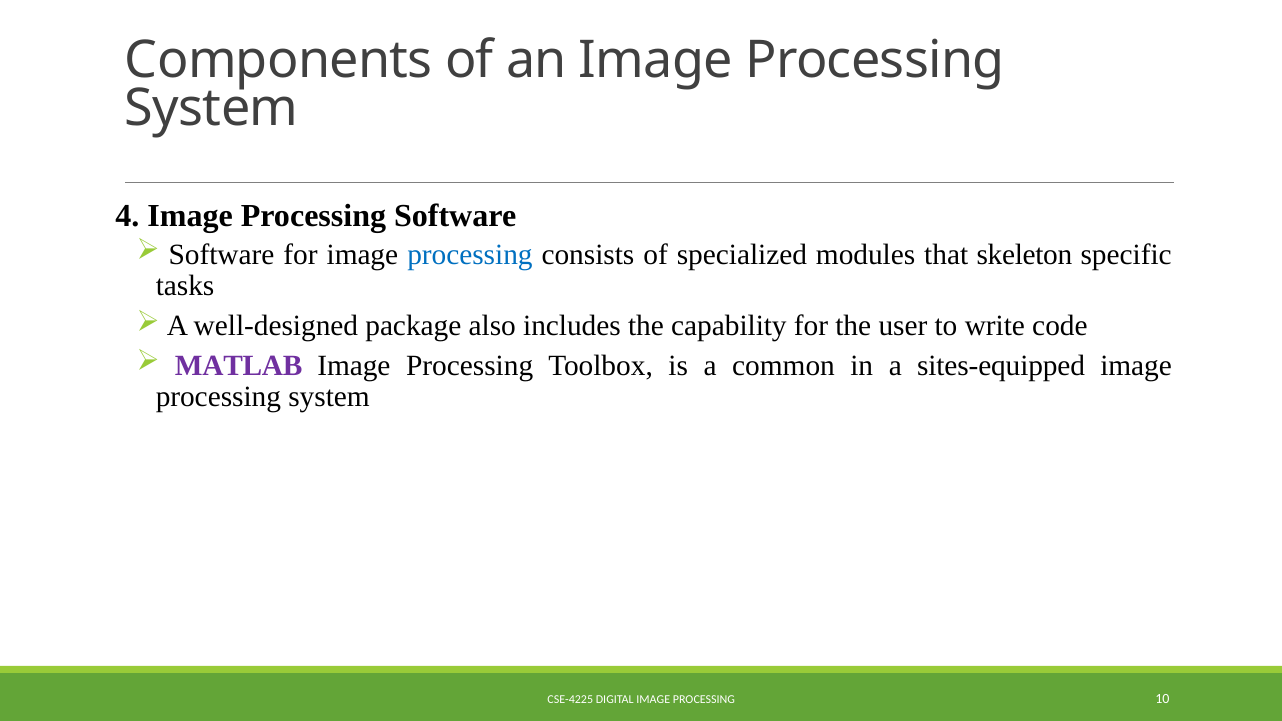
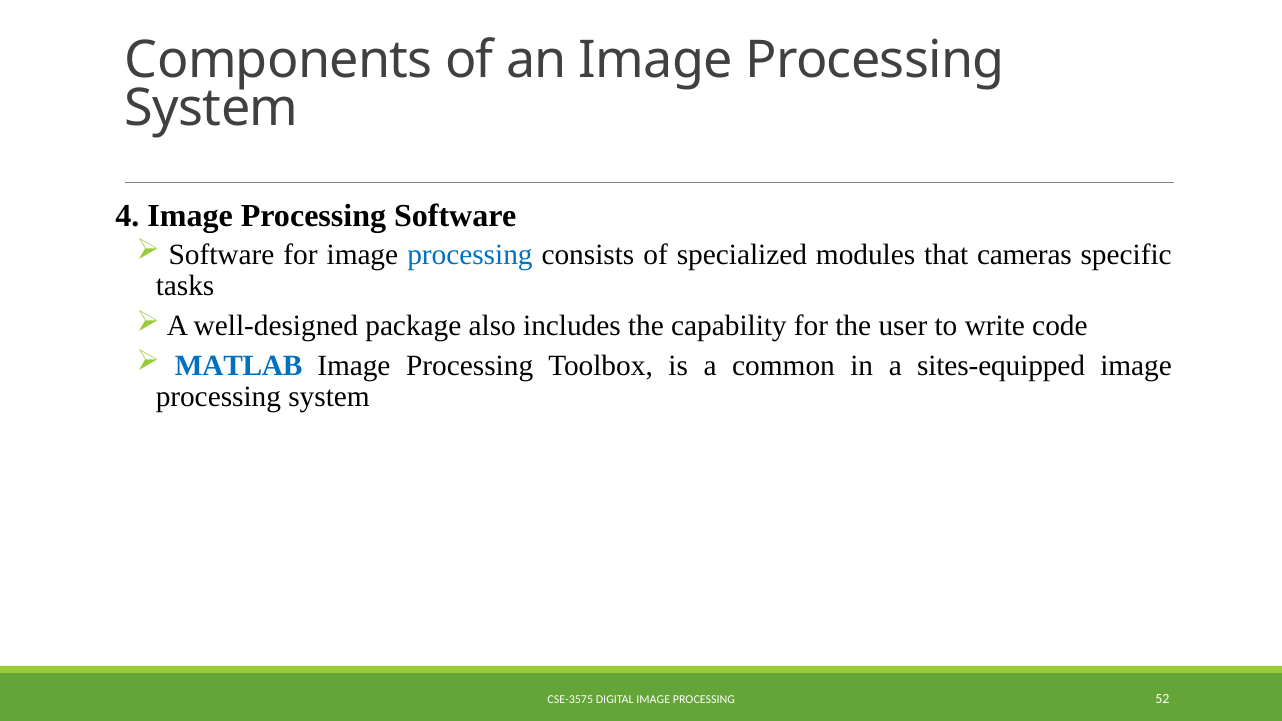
skeleton: skeleton -> cameras (1024, 255)
MATLAB colour: purple -> blue (239, 366)
CSE-4225: CSE-4225 -> CSE-3575 (570, 699)
10: 10 -> 52 (1162, 699)
